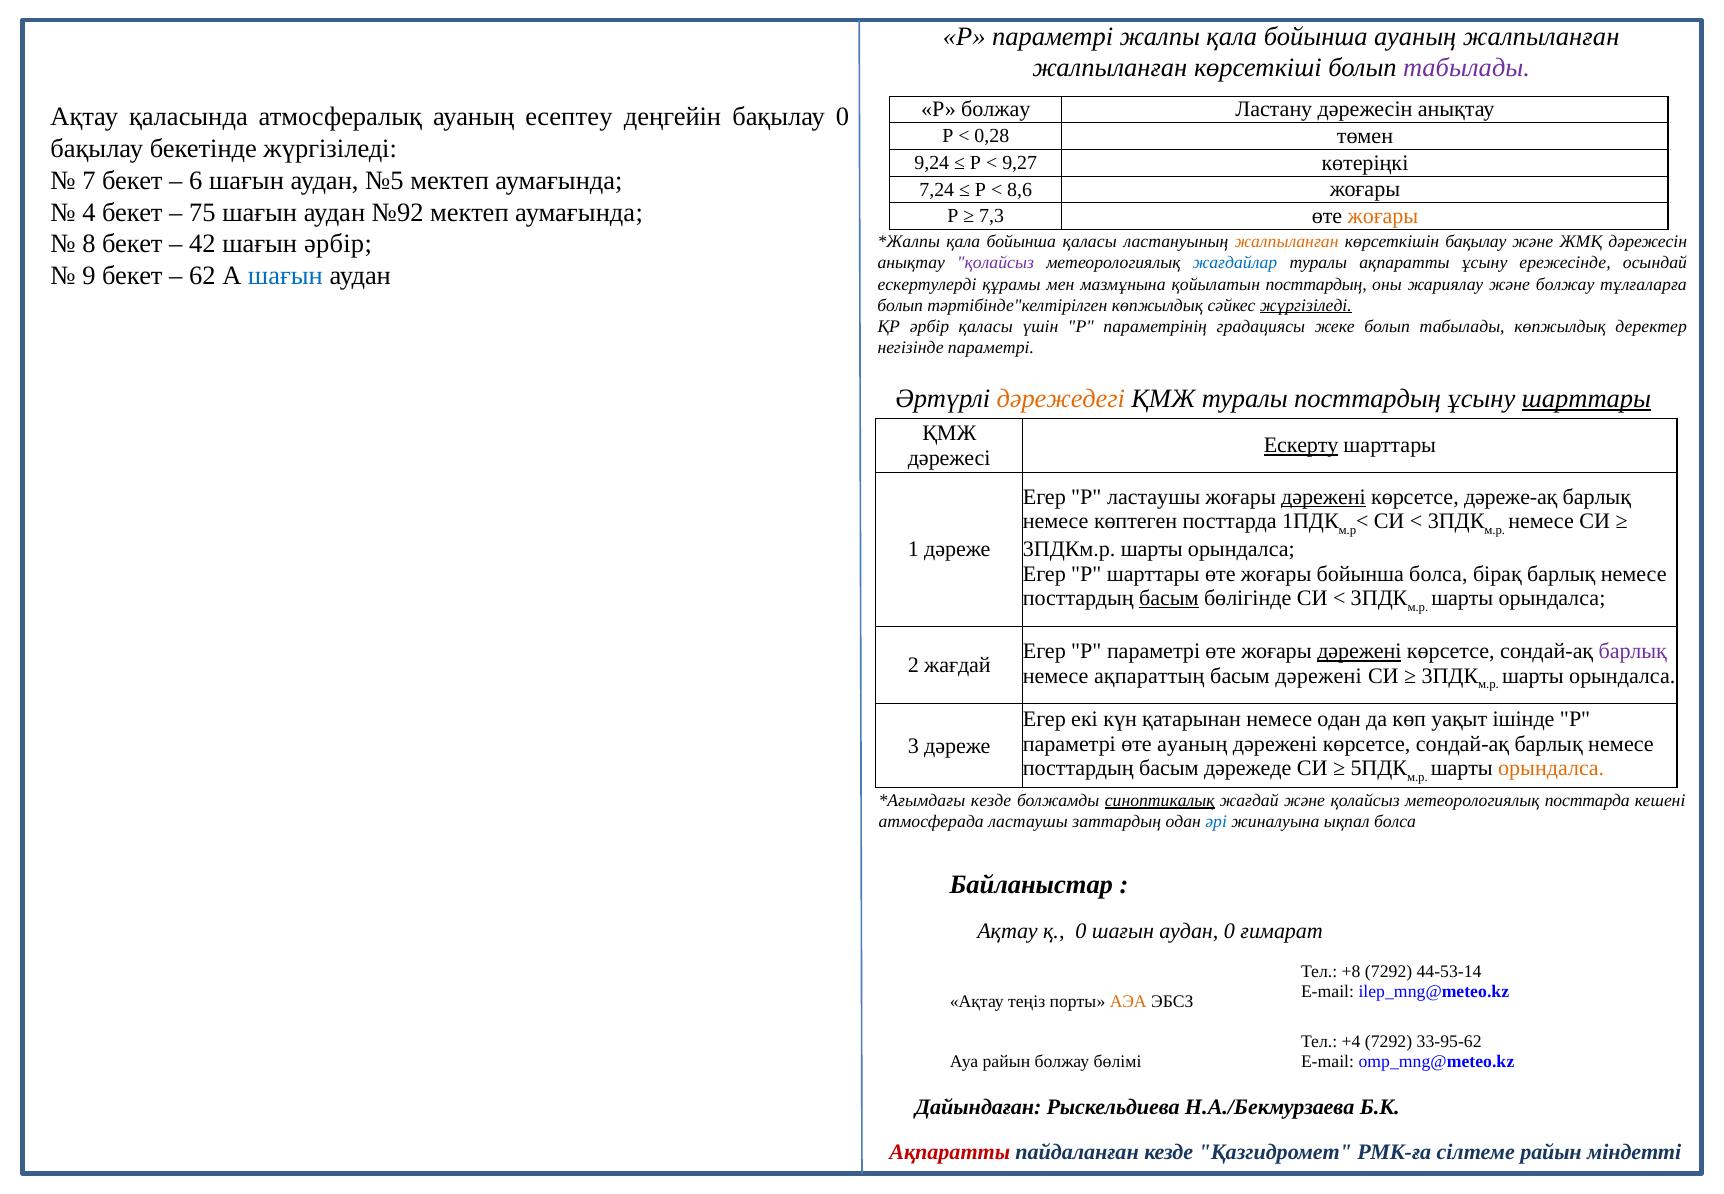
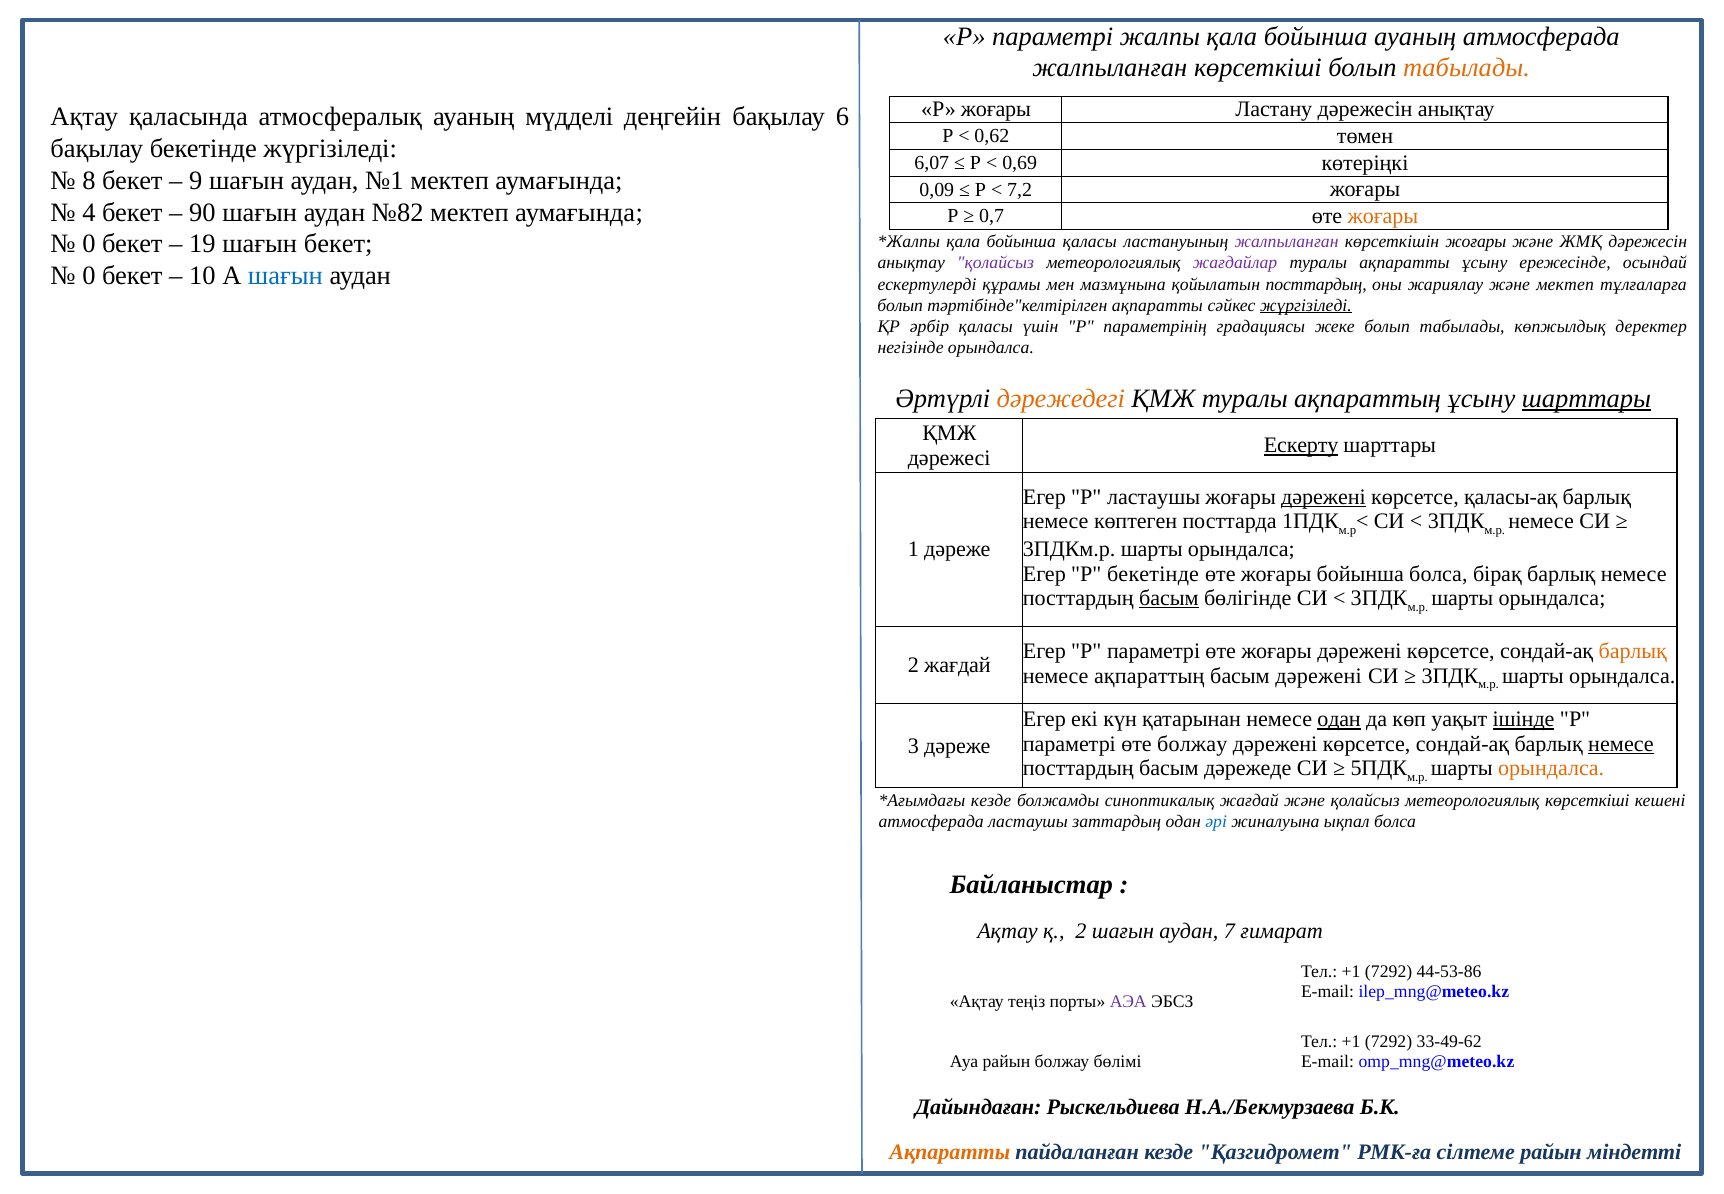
ауаның жалпыланған: жалпыланған -> атмосферада (1541, 36)
табылады colour: purple -> orange (1467, 68)
Р болжау: болжау -> жоғары (996, 110)
есептеу: есептеу -> мүдделі (569, 117)
бақылау 0: 0 -> 6 (843, 117)
0,28: 0,28 -> 0,62 (992, 136)
9,24: 9,24 -> 6,07 (932, 163)
9,27: 9,27 -> 0,69 (1020, 163)
7: 7 -> 8 (89, 180)
6: 6 -> 9 (196, 180)
№5: №5 -> №1 (384, 180)
7,24: 7,24 -> 0,09 (937, 190)
8,6: 8,6 -> 7,2 (1020, 190)
75: 75 -> 90 (202, 212)
№92: №92 -> №82 (398, 212)
7,3: 7,3 -> 0,7 (992, 216)
8: 8 -> 0 (89, 244)
42: 42 -> 19 (202, 244)
шағын әрбір: әрбір -> бекет (338, 244)
жалпыланған colour: orange -> purple (1287, 242)
көрсеткішін бақылау: бақылау -> жоғары (1476, 242)
жағдайлар colour: blue -> purple (1235, 263)
9: 9 -> 0 (89, 276)
62: 62 -> 10 (202, 276)
және болжау: болжау -> мектеп (1565, 284)
тәртібінде"келтірілген көпжылдық: көпжылдық -> ақпаратты (1157, 305)
негізінде параметрі: параметрі -> орындалса (991, 348)
туралы посттардың: посттардың -> ақпараттың (1368, 399)
дәреже-ақ: дәреже-ақ -> қаласы-ақ (1511, 497)
P шарттары: шарттары -> бекетінде (1153, 574)
дәрежені underline: present -> none (1359, 651)
барлық colour: purple -> orange (1633, 651)
одан underline: none -> present (1339, 719)
ішінде underline: none -> present (1524, 719)
өте ауаның: ауаның -> болжау (1192, 744)
немесе underline: none -> present (1621, 744)
синоптикалық underline: present -> none (1160, 800)
метеорологиялық посттарда: посттарда -> көрсеткіші (1587, 800)
қ 0: 0 -> 2 (1081, 931)
аудан 0: 0 -> 7 (1229, 931)
+8: +8 -> +1 (1351, 971)
44-53-14: 44-53-14 -> 44-53-86 (1449, 971)
АЭА colour: orange -> purple (1128, 1001)
+4: +4 -> +1 (1351, 1041)
33-95-62: 33-95-62 -> 33-49-62 (1449, 1041)
Ақпаратты colour: red -> orange (950, 1151)
